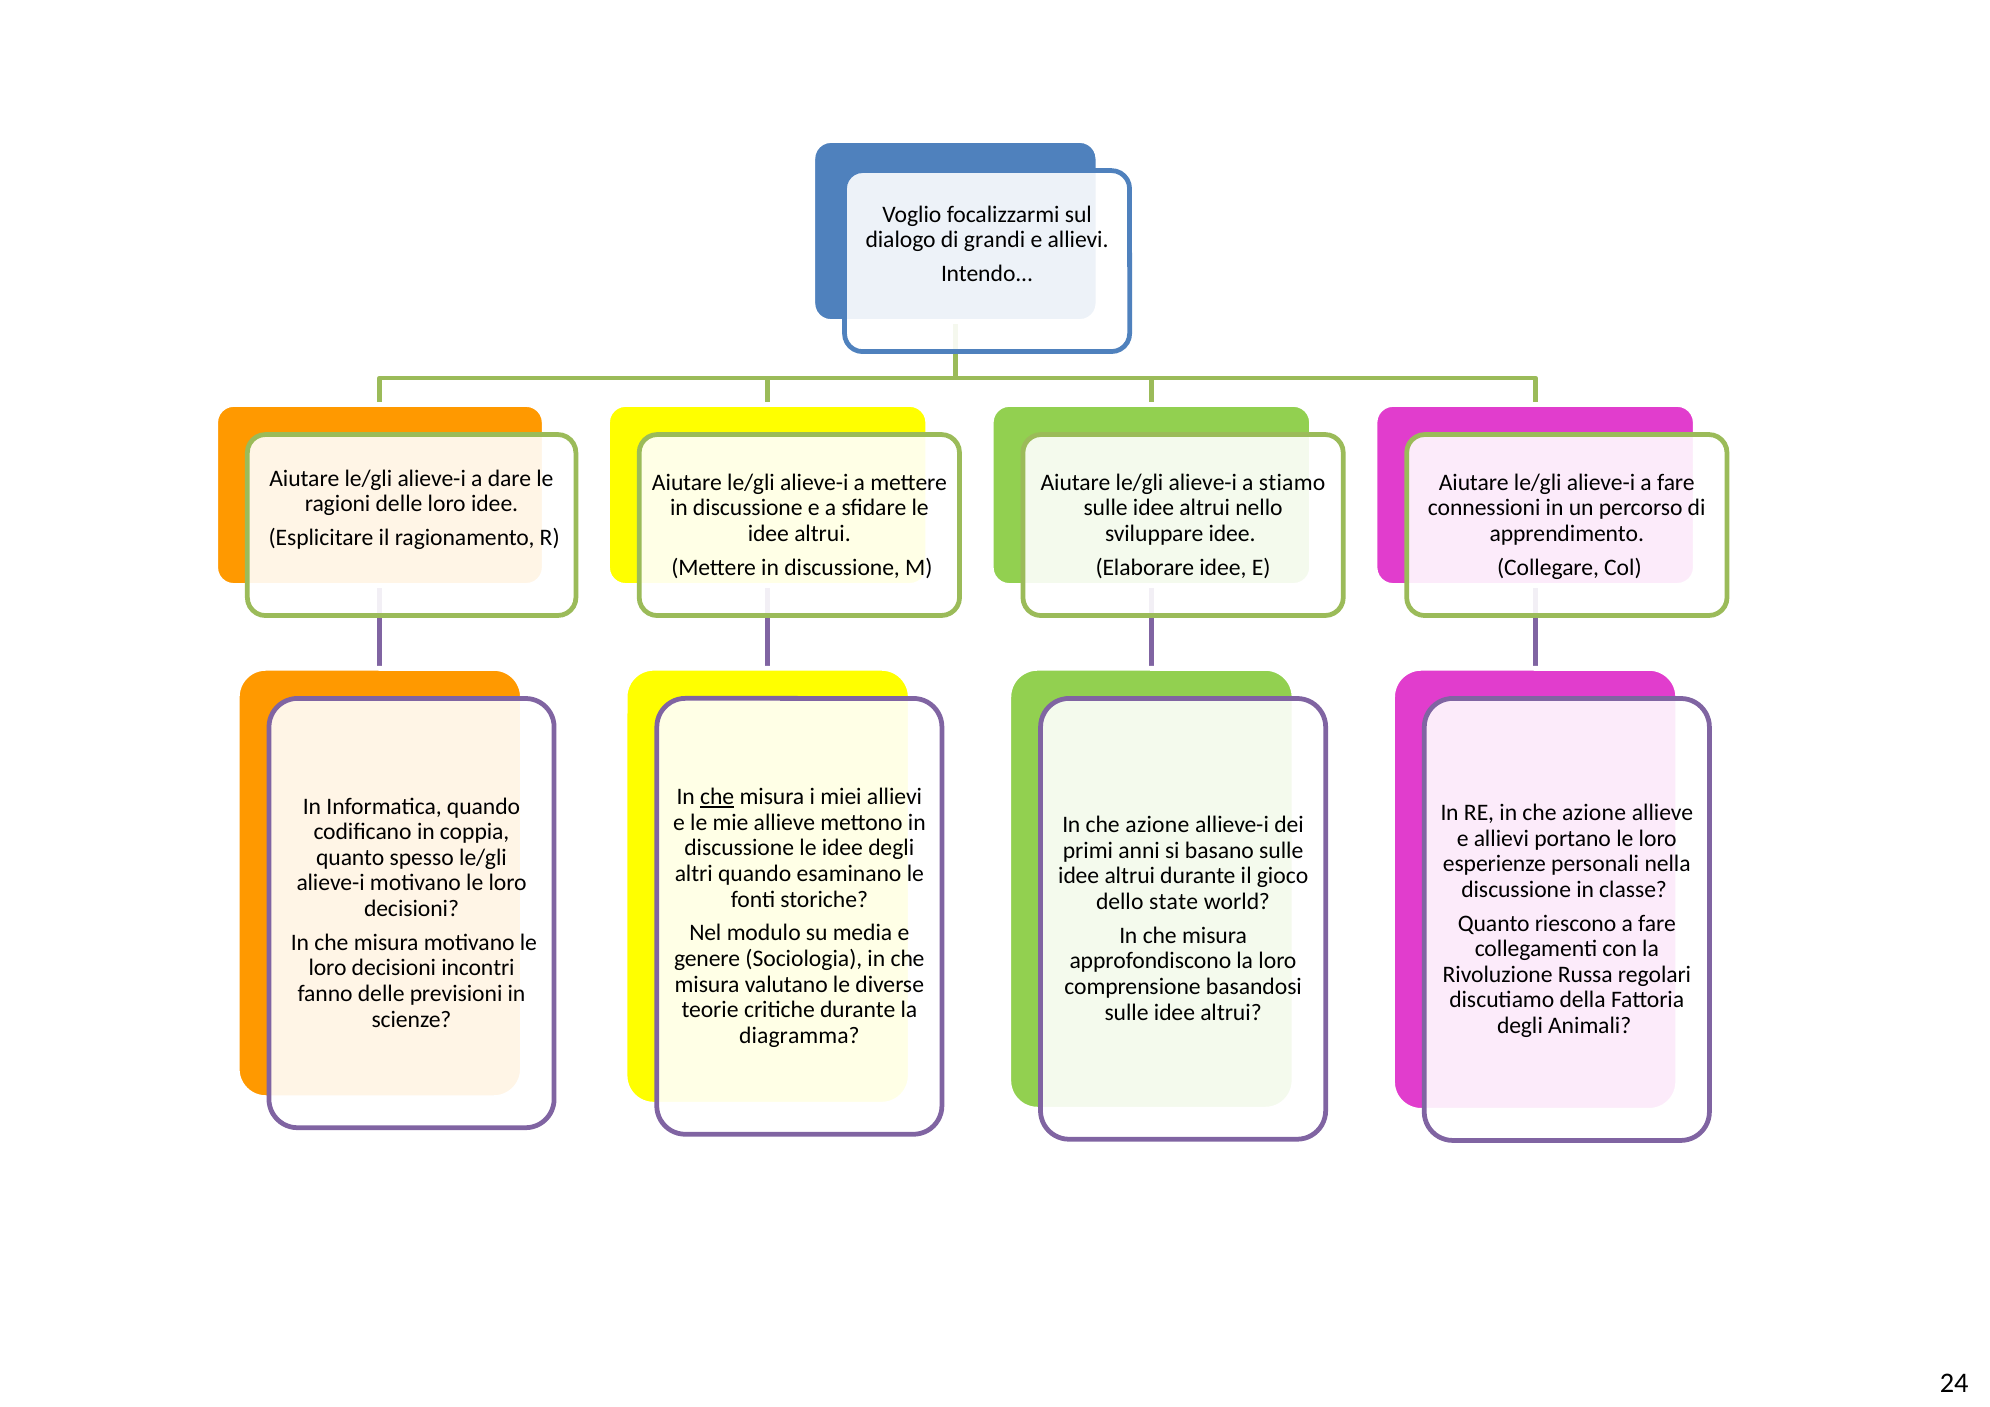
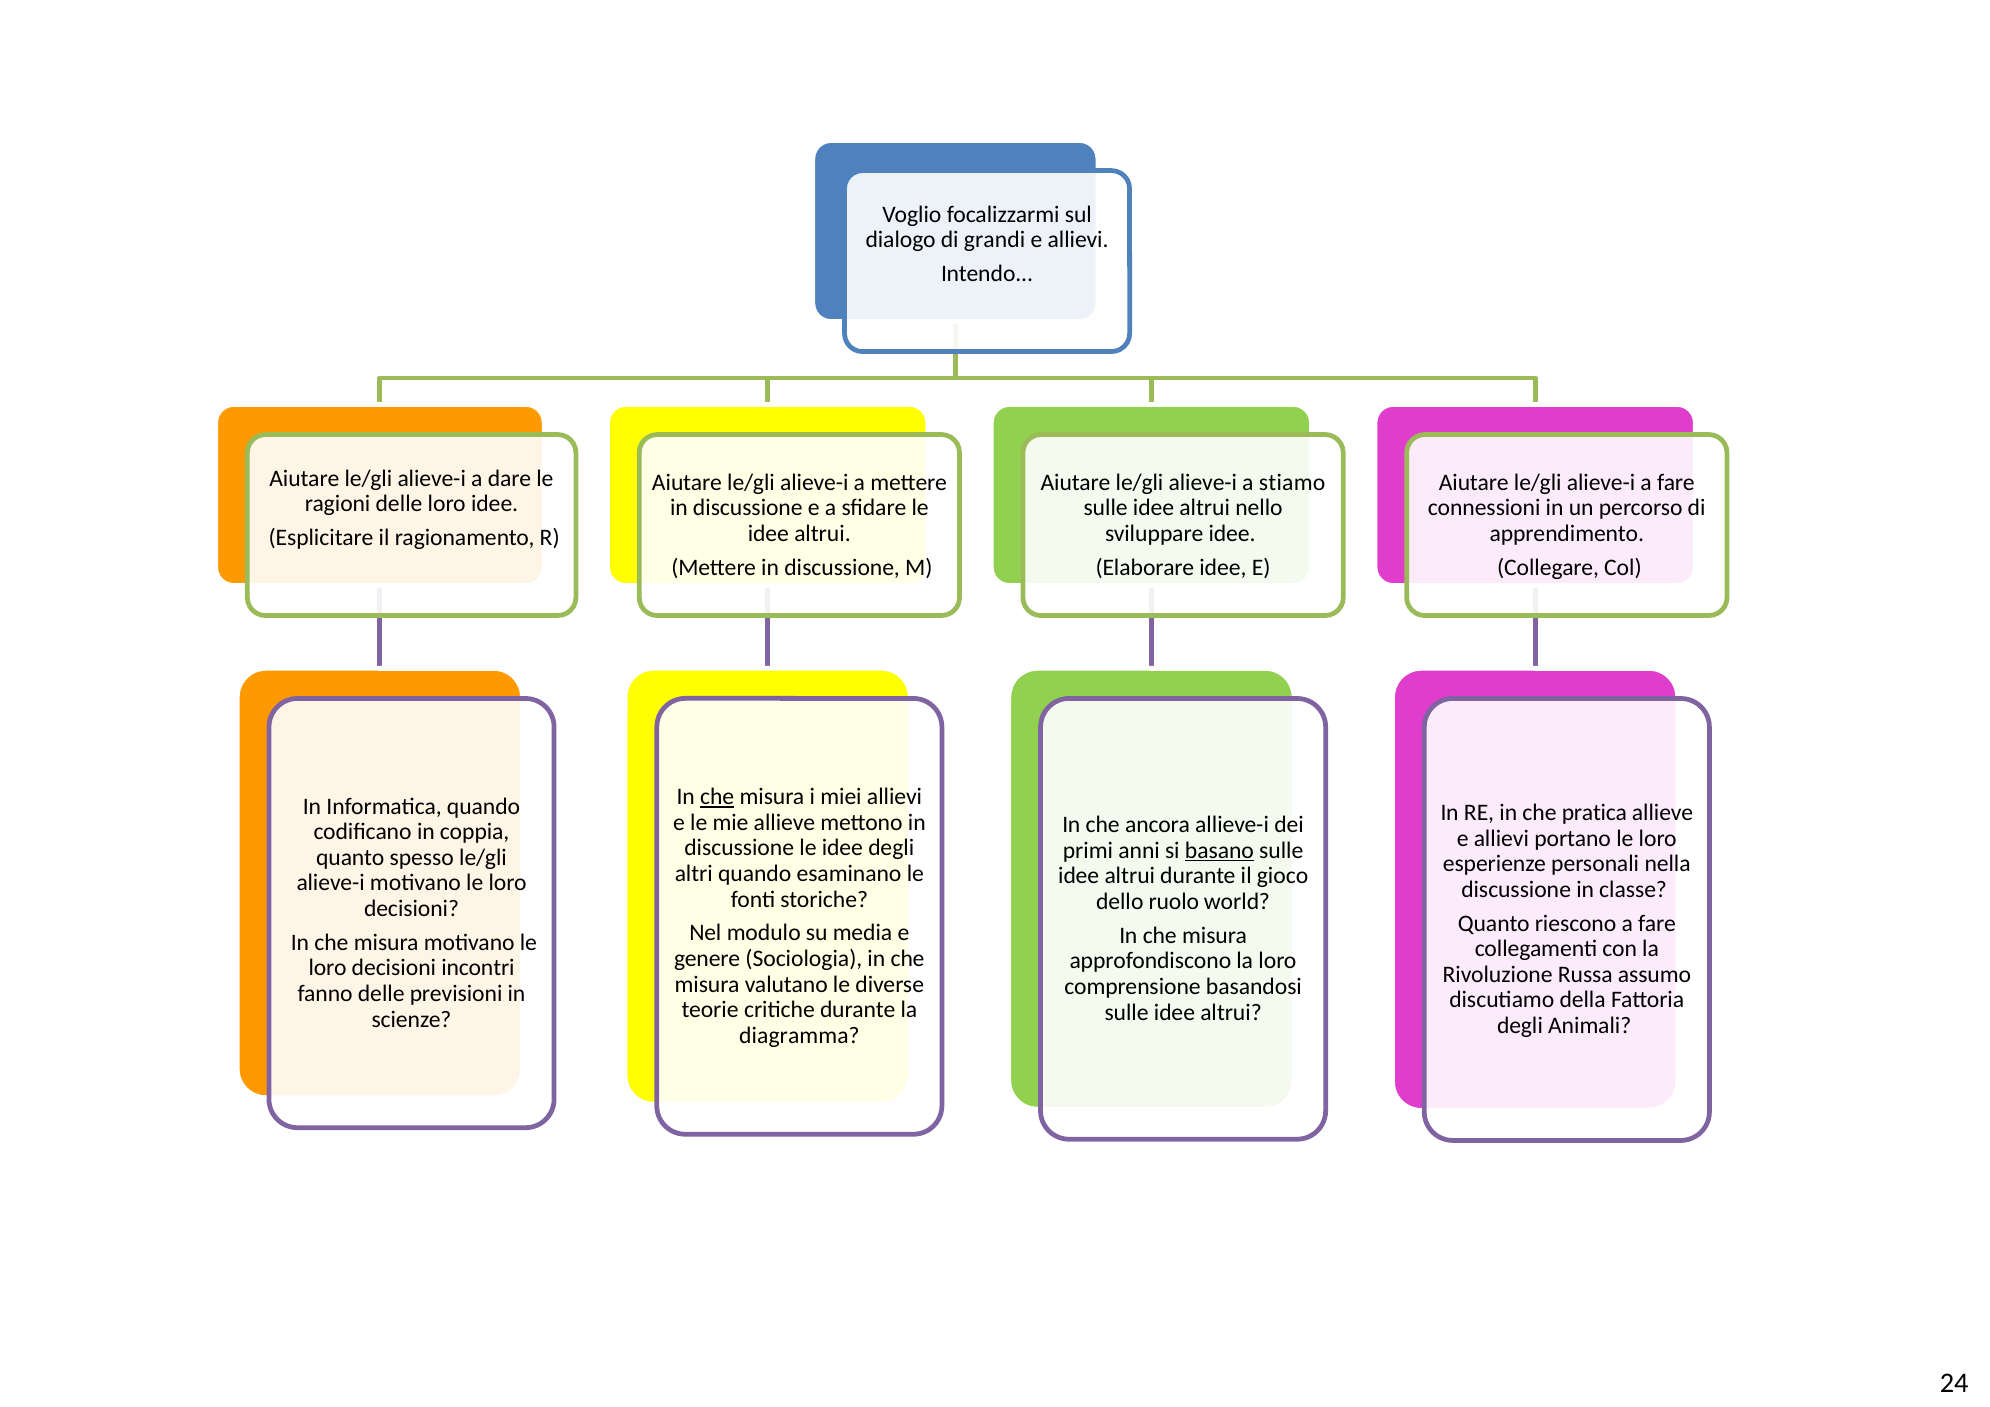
RE in che azione: azione -> pratica (1594, 813)
azione: azione -> ancora (1158, 825)
basano underline: none -> present (1219, 851)
state: state -> ruolo (1174, 902)
regolari: regolari -> assumo (1654, 975)
